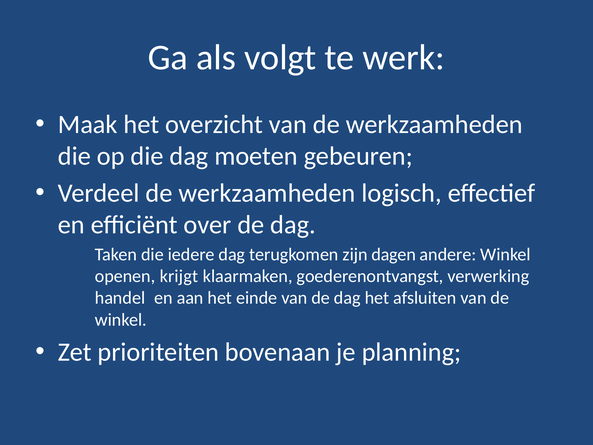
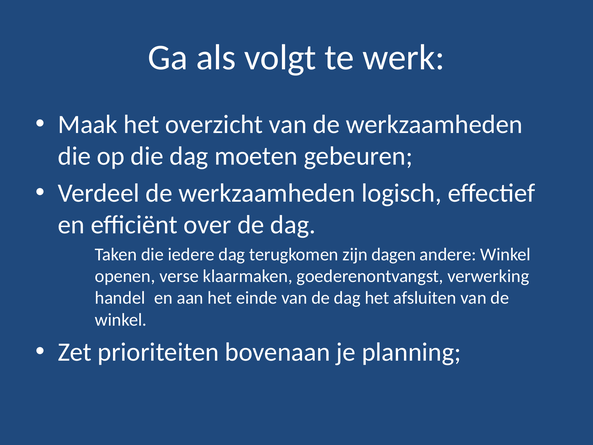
krijgt: krijgt -> verse (179, 276)
